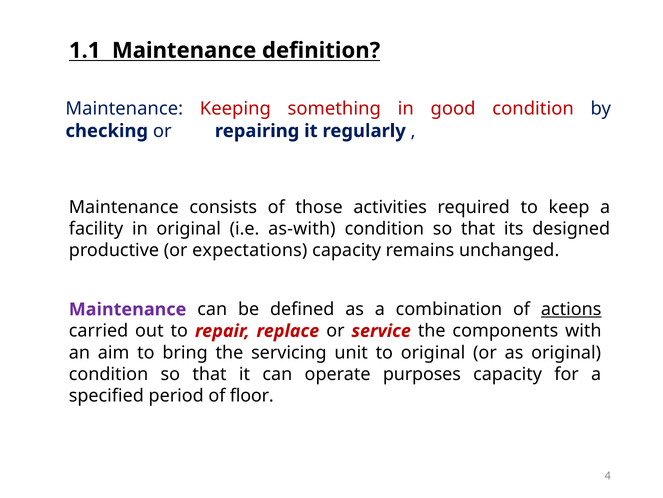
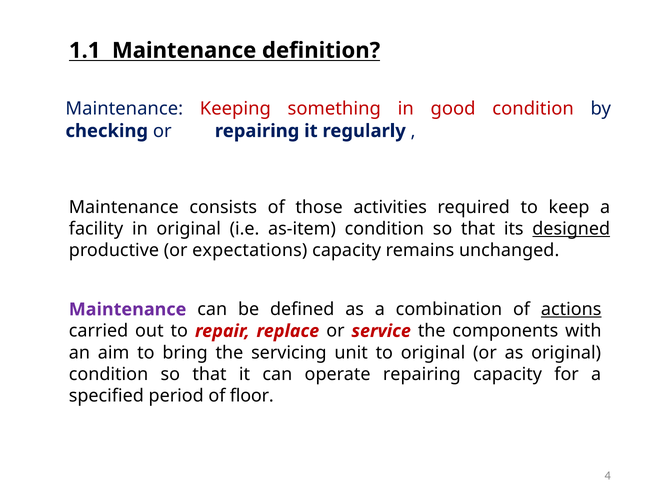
as-with: as-with -> as-item (302, 228)
designed underline: none -> present (571, 228)
operate purposes: purposes -> repairing (422, 374)
